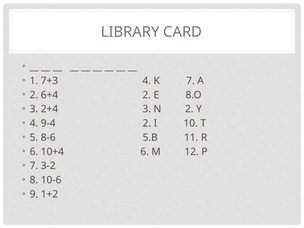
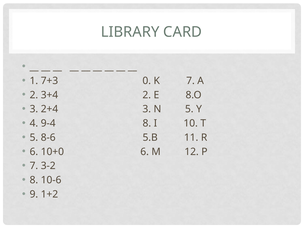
7+3 4: 4 -> 0 (147, 81)
6+4: 6+4 -> 3+4 (49, 95)
N 2: 2 -> 5 (189, 109)
9-4 2: 2 -> 8 (147, 123)
10+4: 10+4 -> 10+0 (52, 152)
